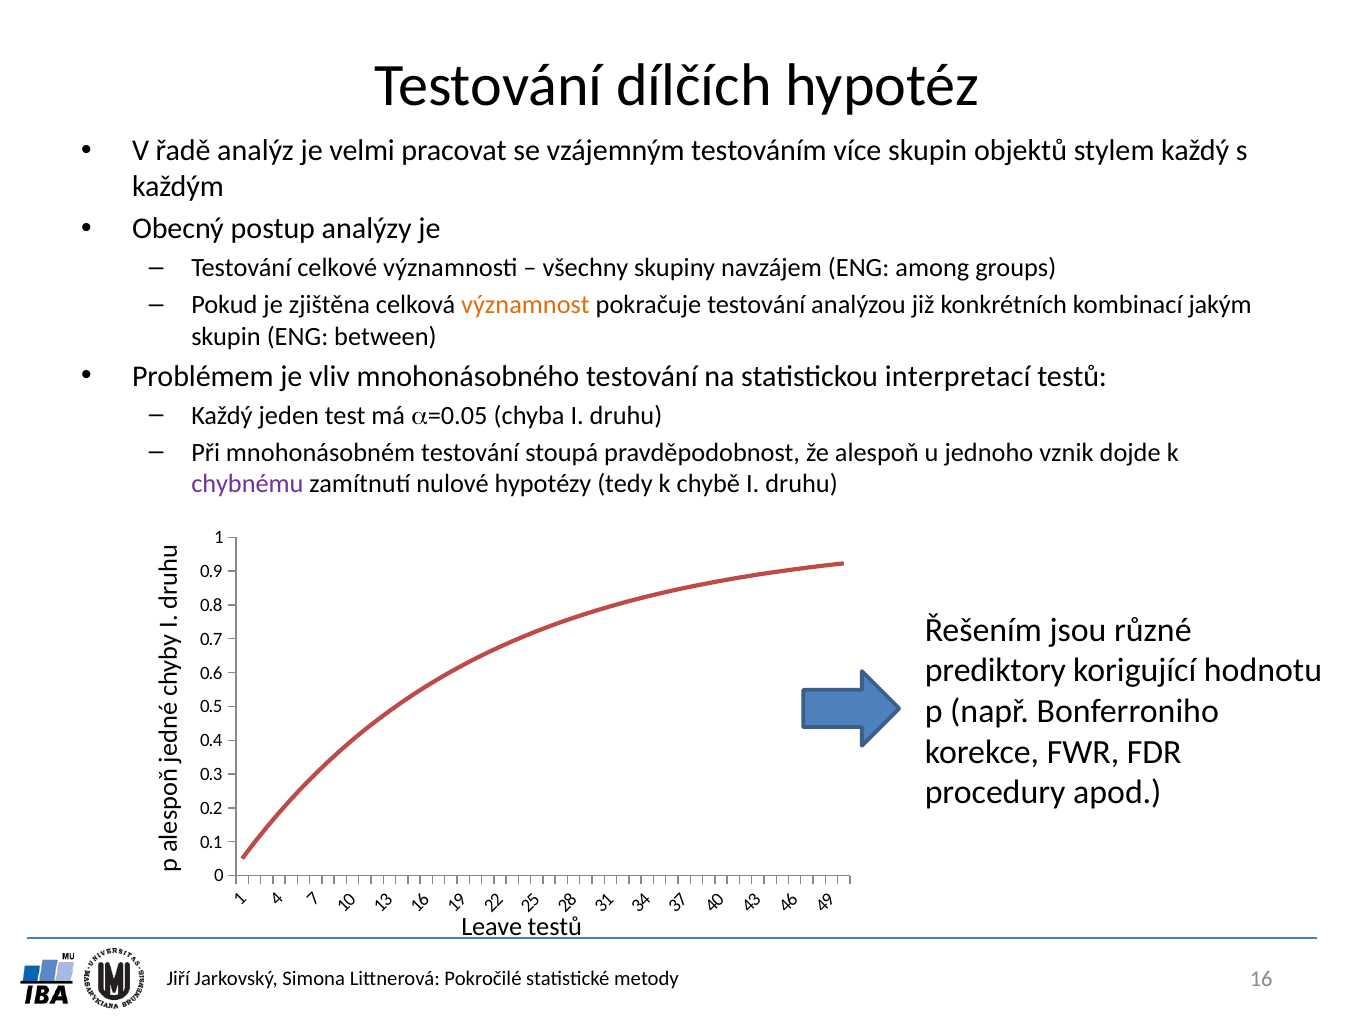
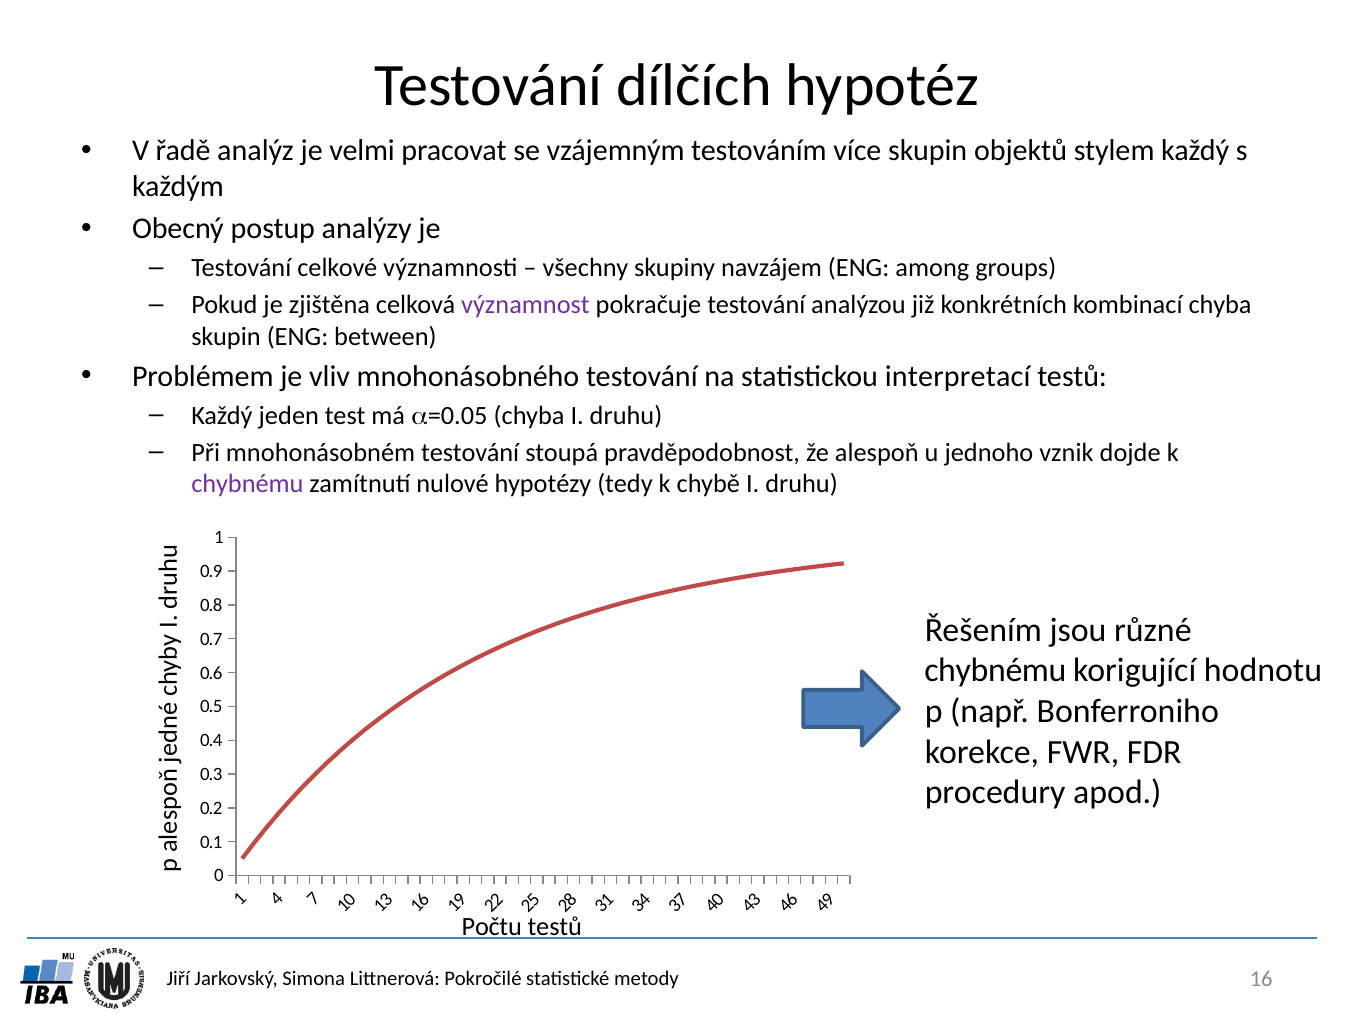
významnost colour: orange -> purple (525, 305)
kombinací jakým: jakým -> chyba (1220, 305)
prediktory: prediktory -> chybnému (995, 670)
Leave: Leave -> Počtu (492, 926)
